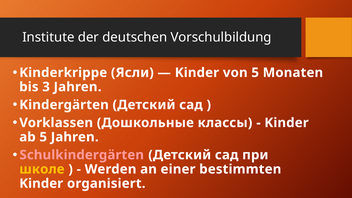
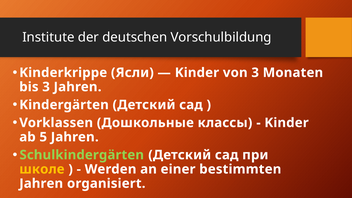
von 5: 5 -> 3 (255, 73)
Schulkindergärten colour: pink -> light green (82, 155)
Kinder: Kinder -> Jahren (41, 183)
